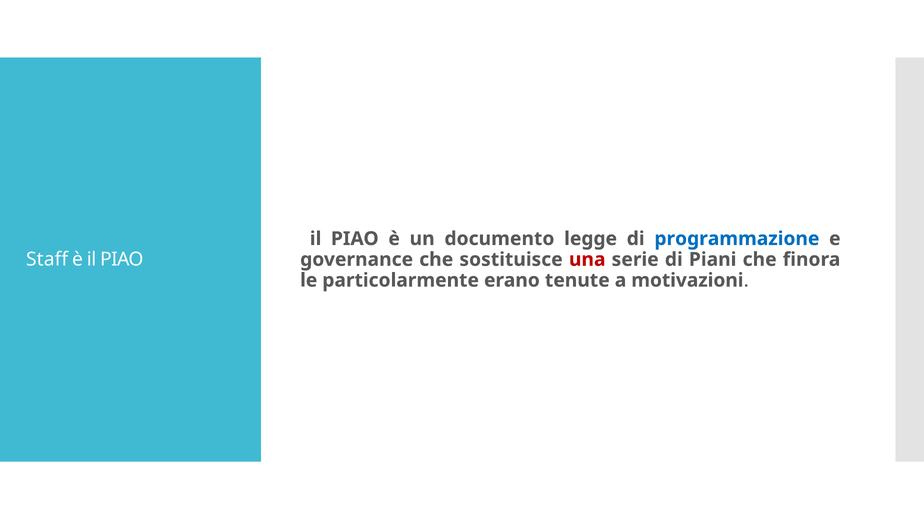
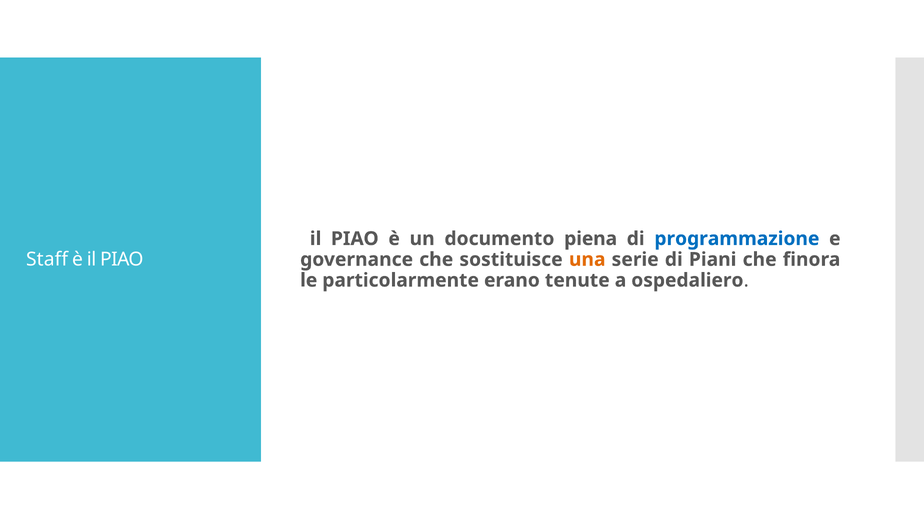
legge: legge -> piena (591, 239)
una colour: red -> orange (587, 259)
motivazioni: motivazioni -> ospedaliero (687, 280)
